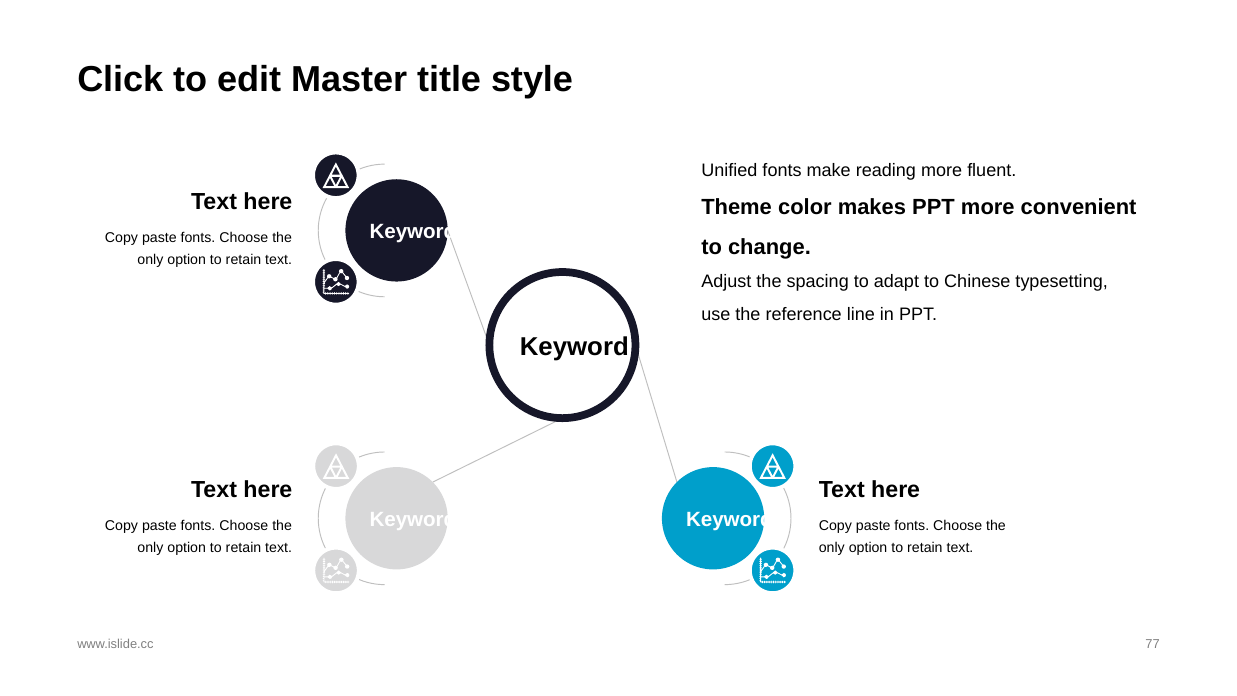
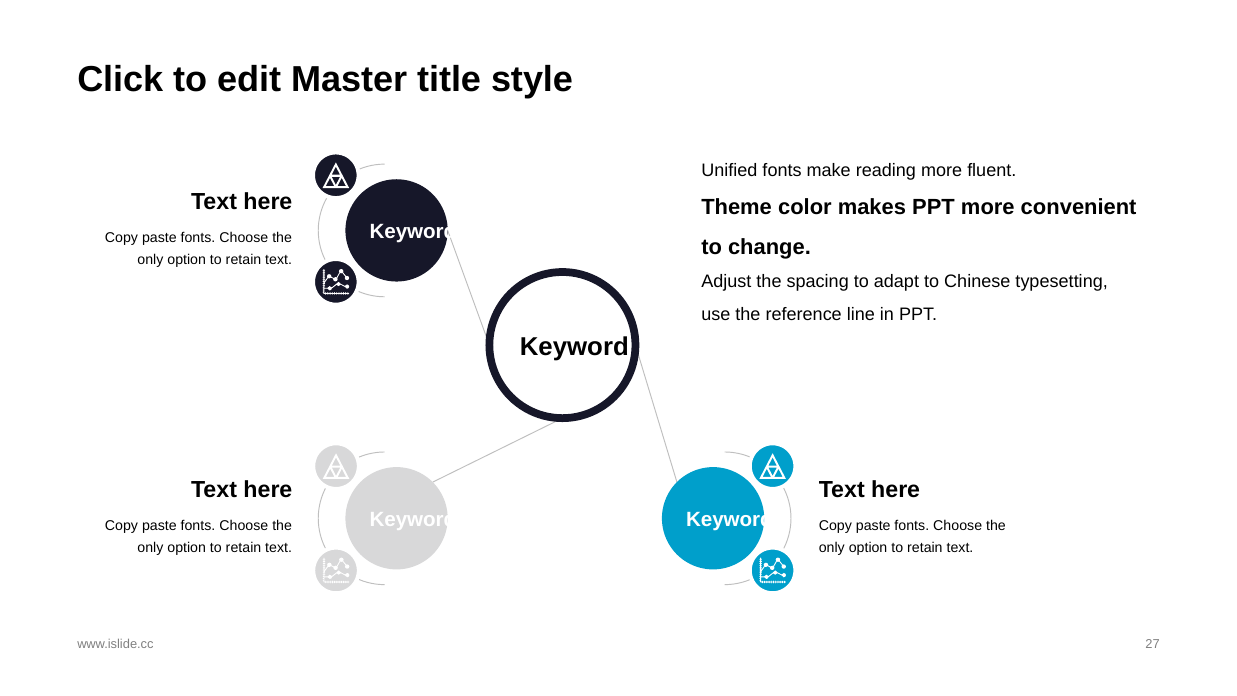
77: 77 -> 27 (1153, 645)
